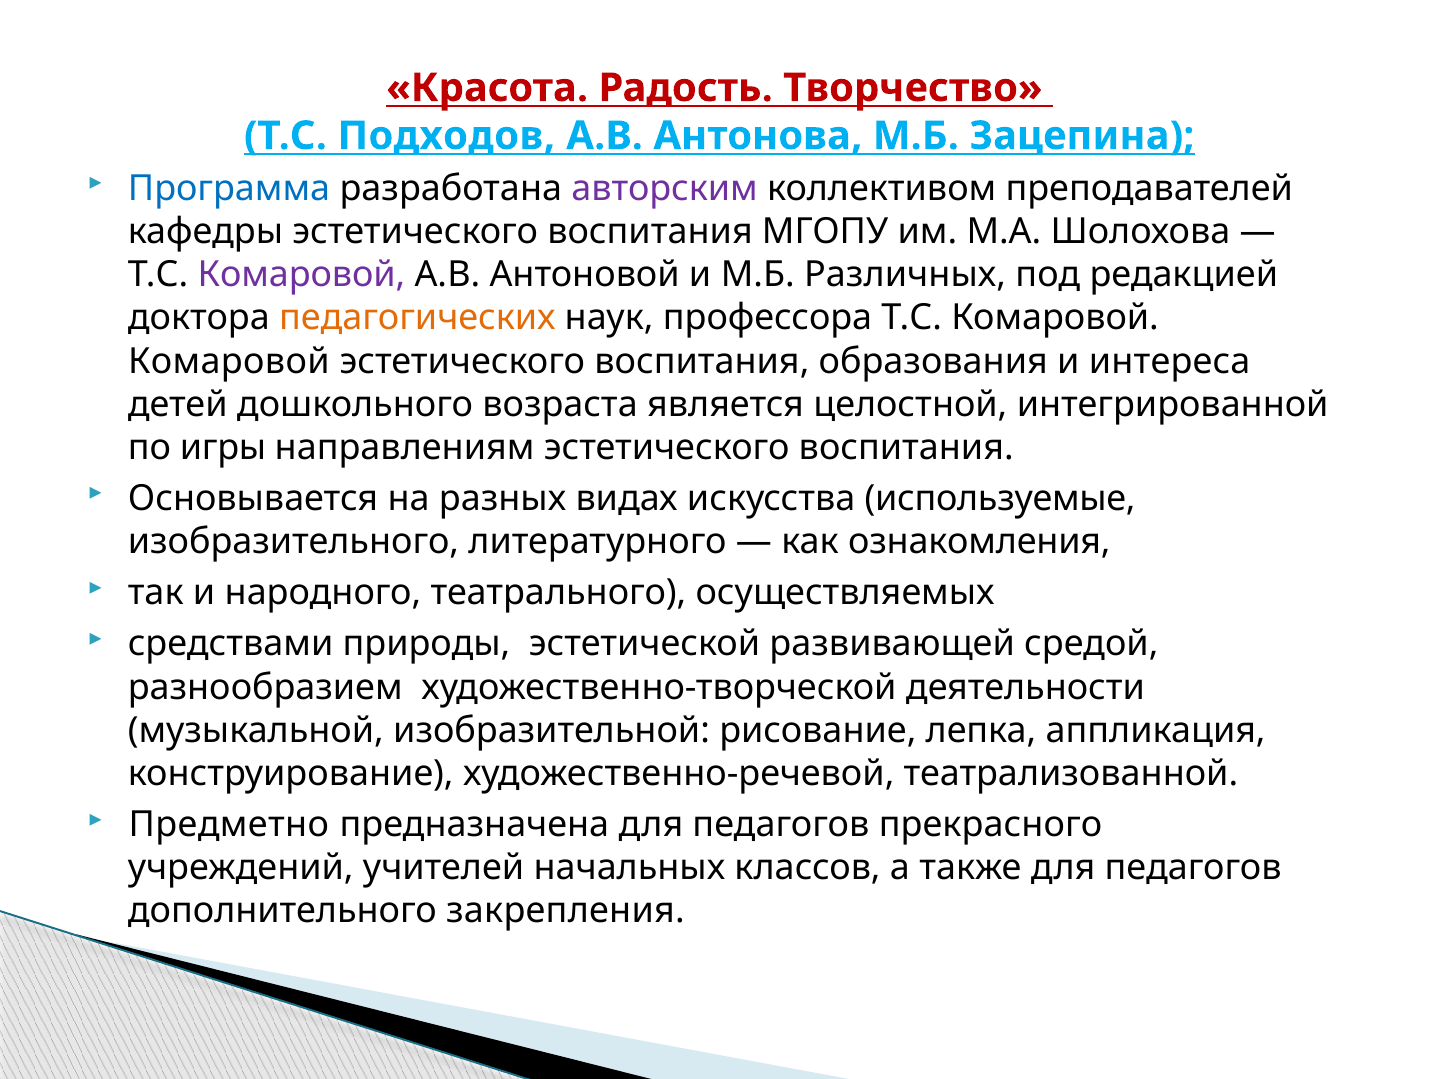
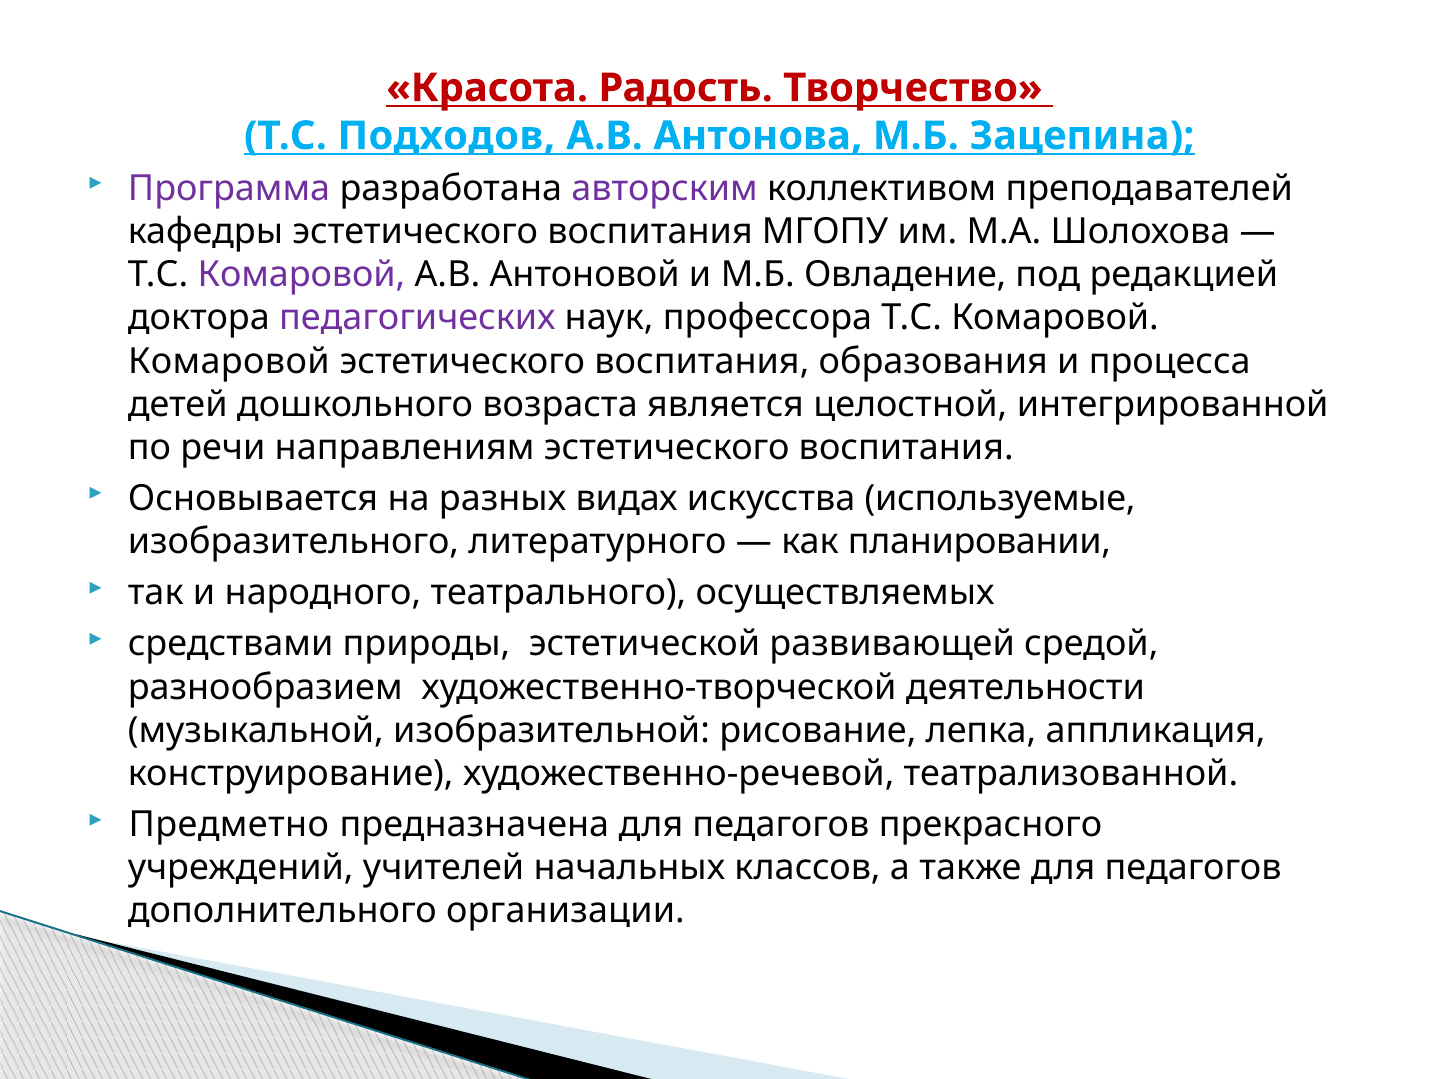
Программа colour: blue -> purple (229, 189)
Различных: Различных -> Овладение (905, 275)
педагогических colour: orange -> purple (417, 318)
интереса: интереса -> процесса (1170, 361)
игры: игры -> речи (223, 448)
ознакомления: ознакомления -> планировании (979, 542)
закрепления: закрепления -> организации (566, 911)
